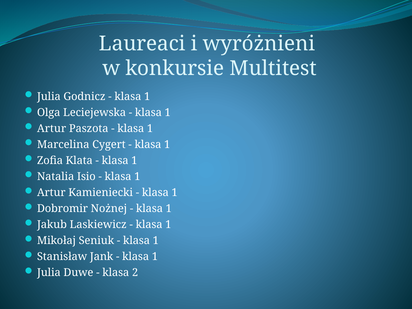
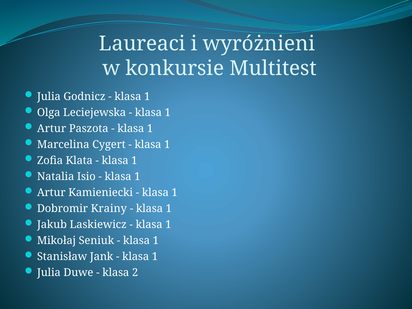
Nożnej: Nożnej -> Krainy (109, 209)
